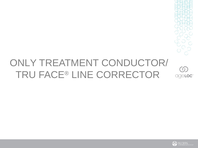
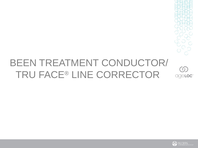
ONLY: ONLY -> BEEN (23, 63)
